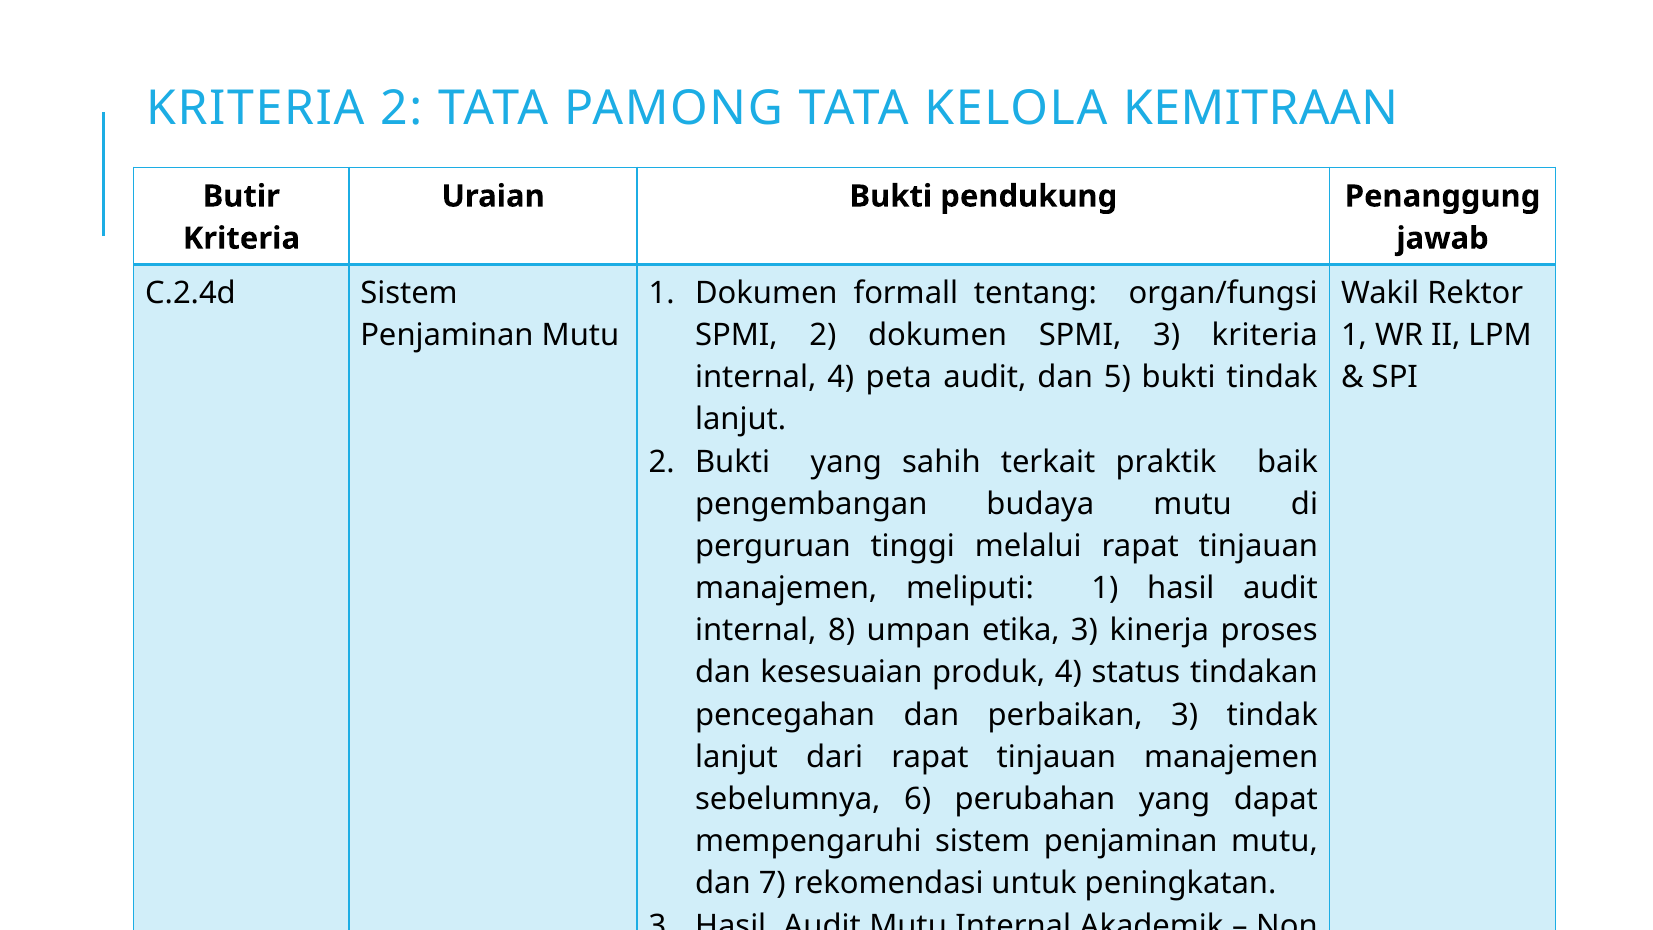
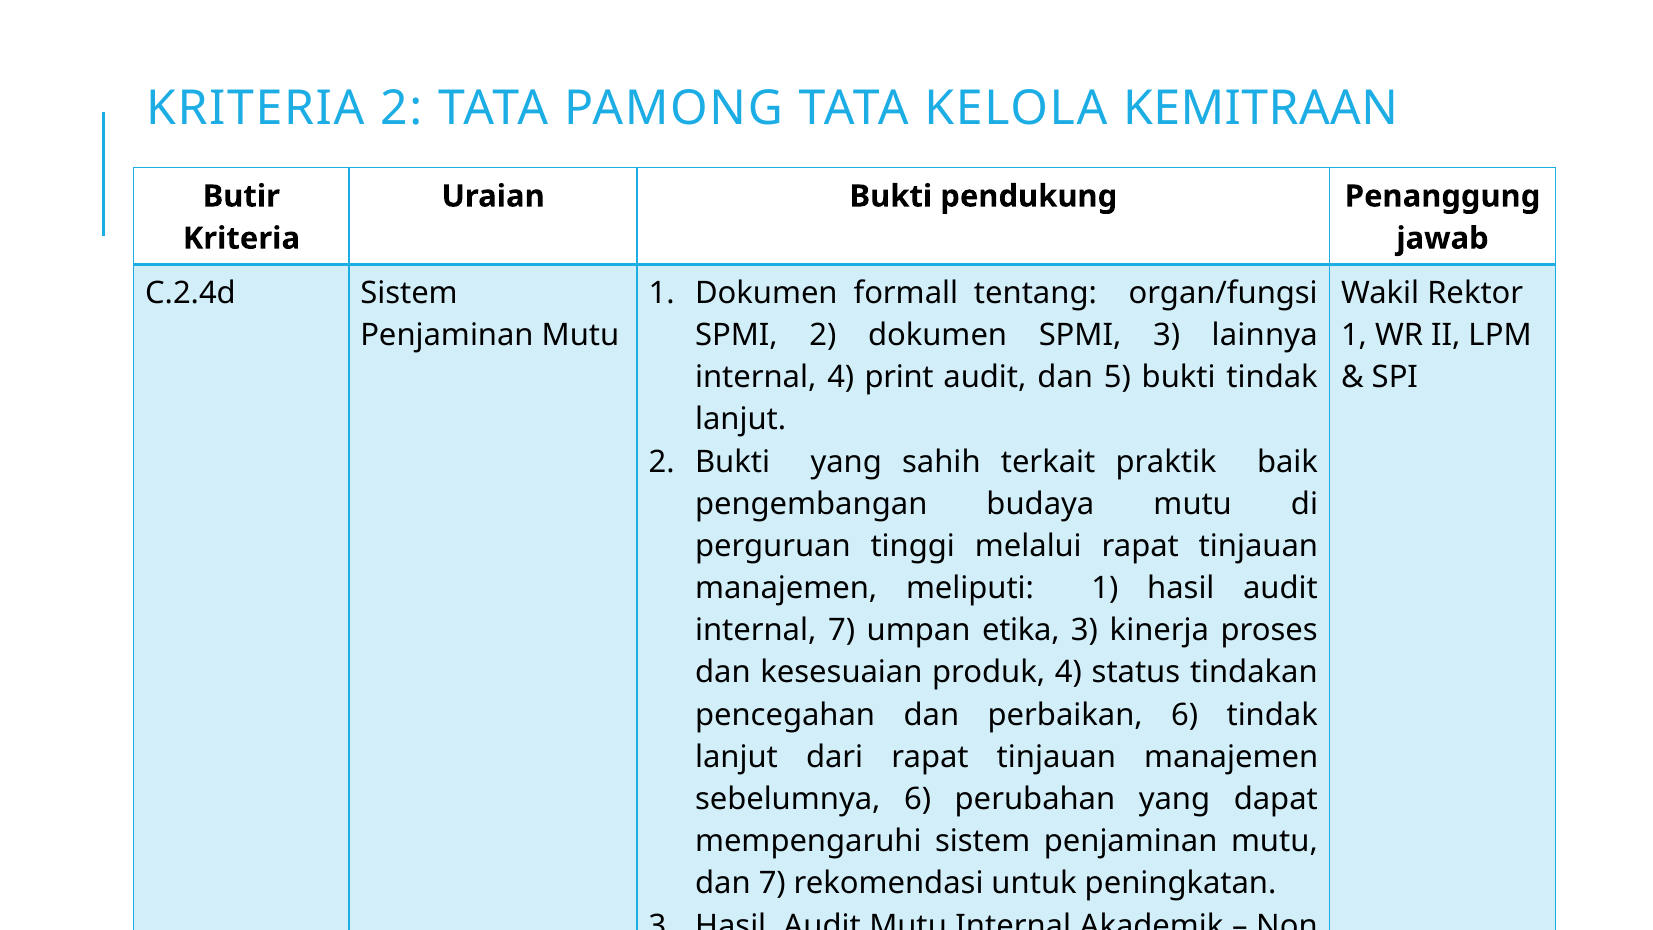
3 kriteria: kriteria -> lainnya (1265, 335)
peta: peta -> print (899, 377)
internal 8: 8 -> 7 (842, 630)
perbaikan 3: 3 -> 6 (1185, 715)
